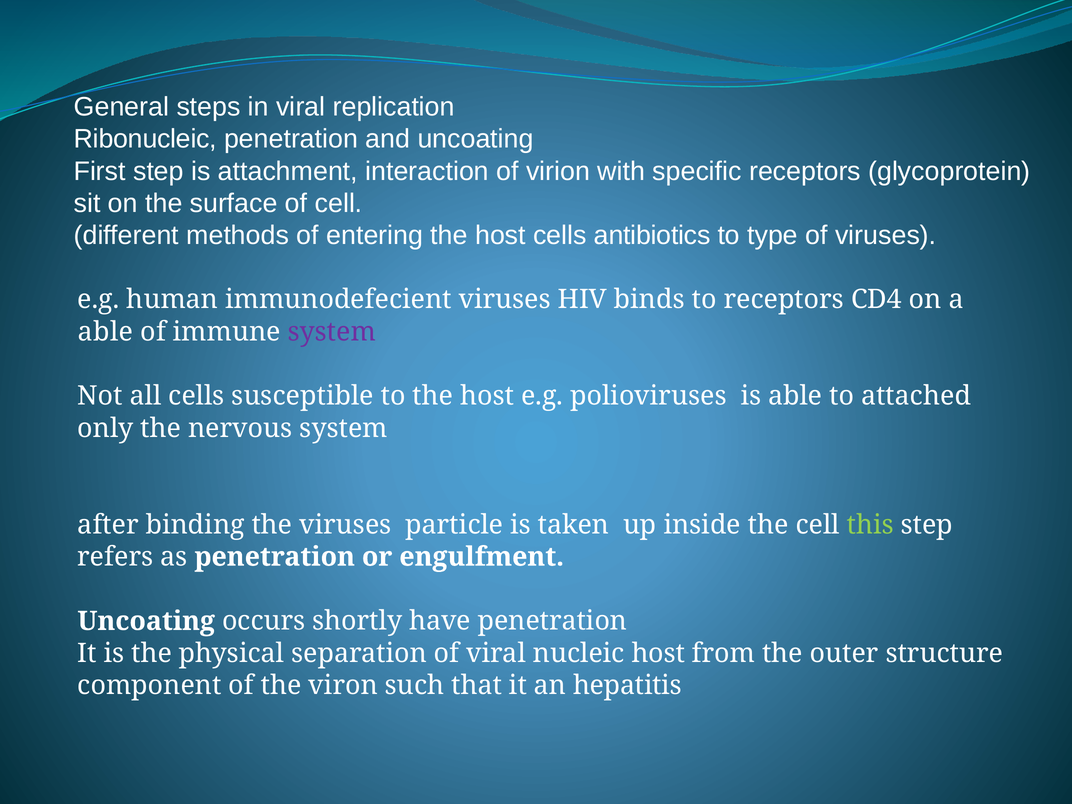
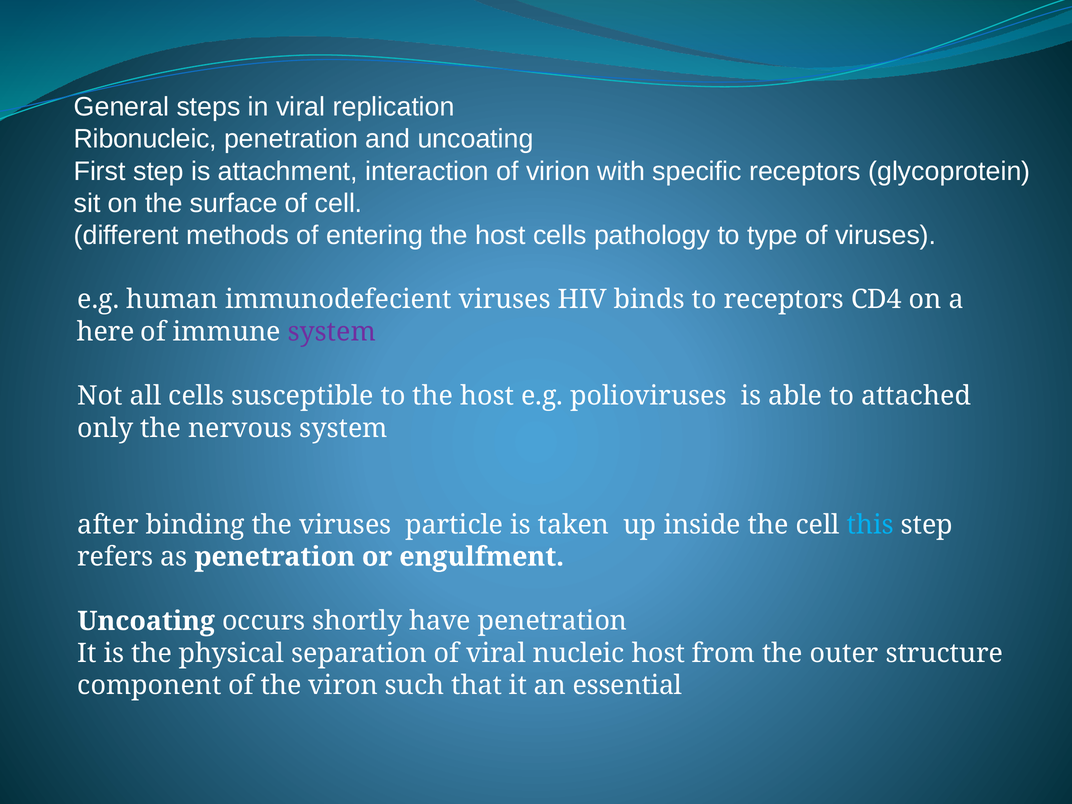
antibiotics: antibiotics -> pathology (652, 236)
able: able -> here (106, 332)
this colour: light green -> light blue (870, 525)
hepatitis: hepatitis -> essential (627, 685)
